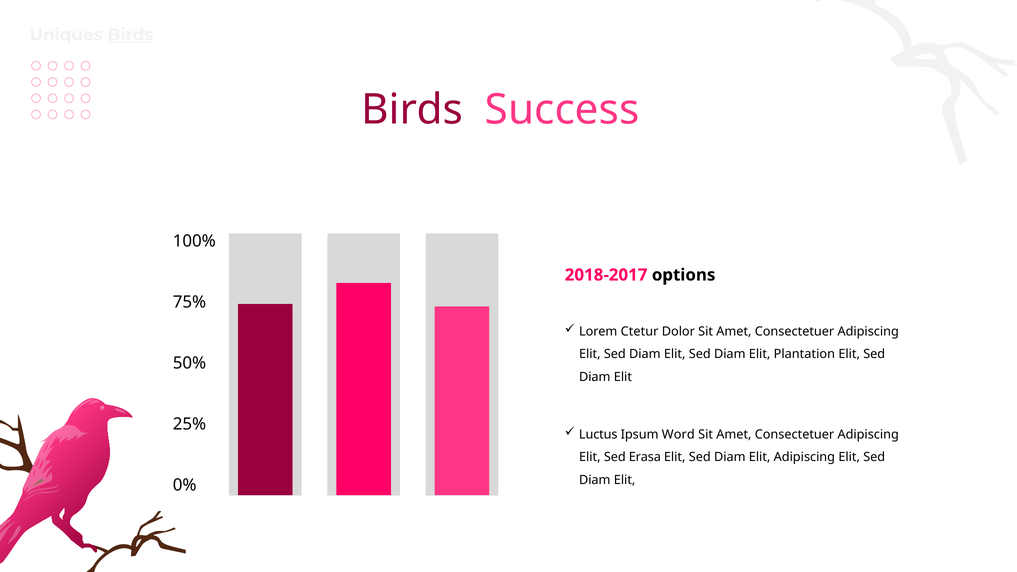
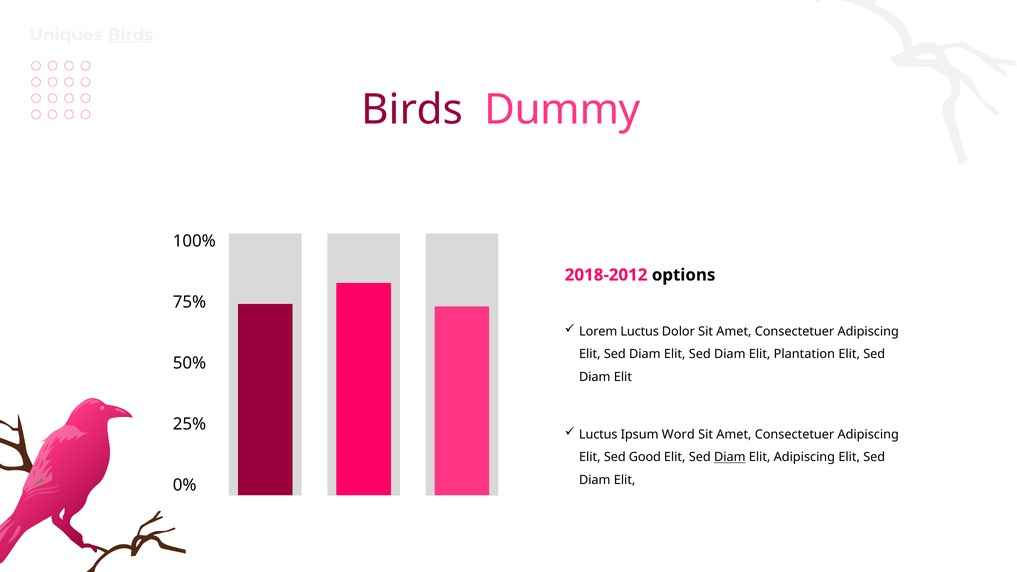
Success: Success -> Dummy (562, 110)
2018-2017: 2018-2017 -> 2018-2012 (606, 275)
Lorem Ctetur: Ctetur -> Luctus (640, 331)
Erasa: Erasa -> Good (645, 457)
Diam underline: none -> present (730, 457)
